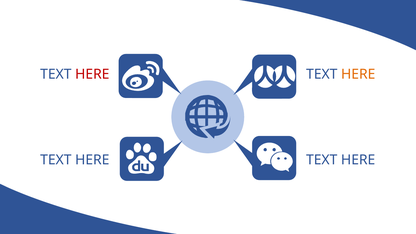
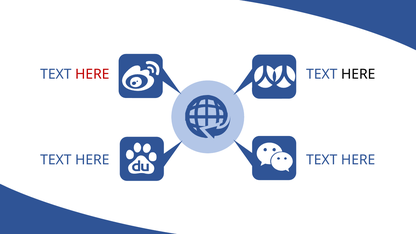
HERE colour: orange -> black (358, 74)
